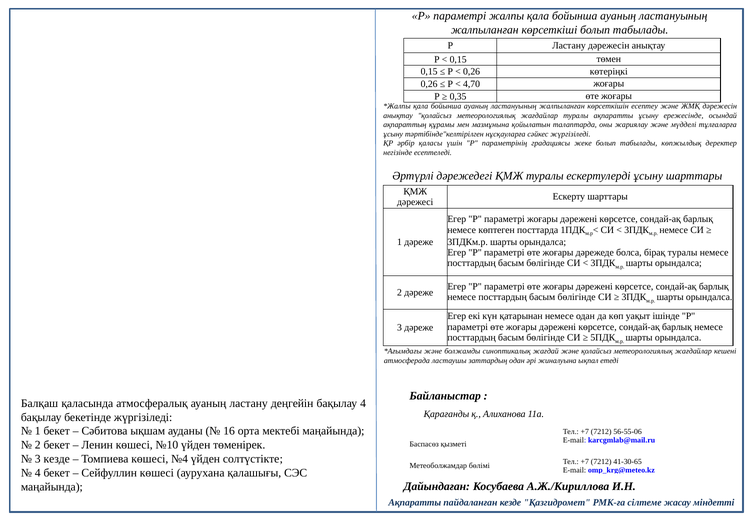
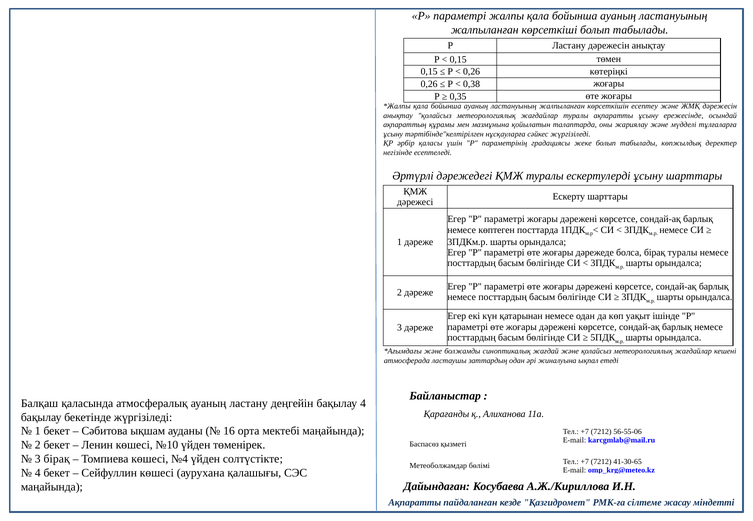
4,70: 4,70 -> 0,38 (472, 84)
3 кезде: кезде -> бірақ (57, 459)
